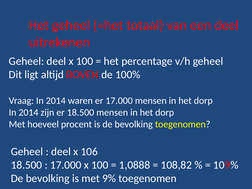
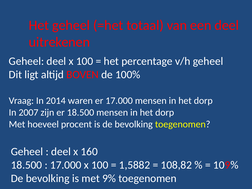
2014: 2014 -> 2007 (28, 112)
106: 106 -> 160 (89, 152)
1,0888: 1,0888 -> 1,5882 (135, 165)
